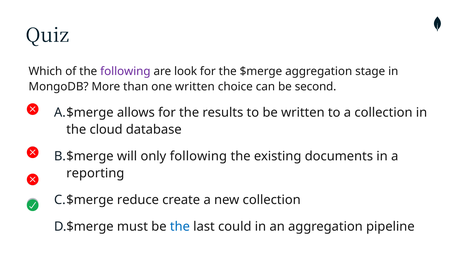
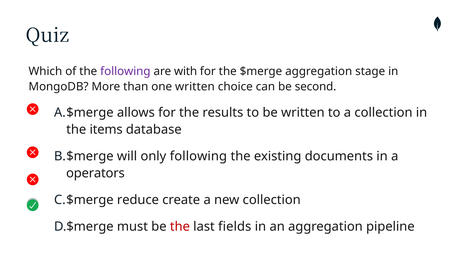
look: look -> with (186, 71)
cloud: cloud -> items (106, 130)
reporting: reporting -> operators (95, 174)
the colour: blue -> red (180, 227)
could: could -> fields (235, 227)
